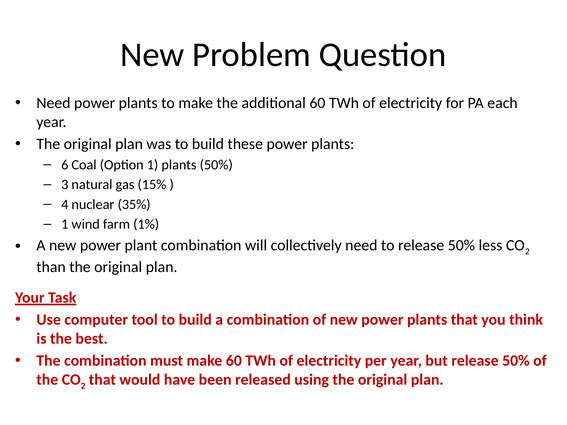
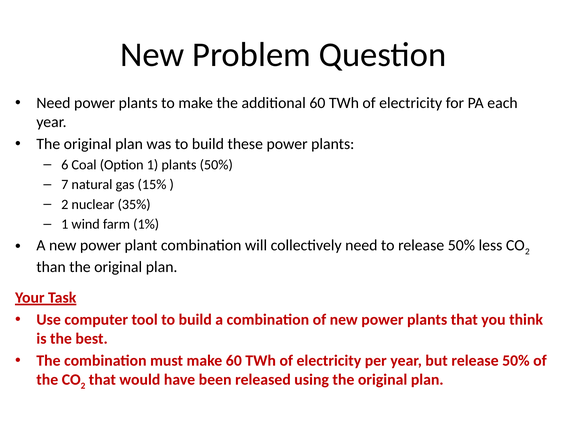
3: 3 -> 7 (65, 185)
4: 4 -> 2 (65, 205)
